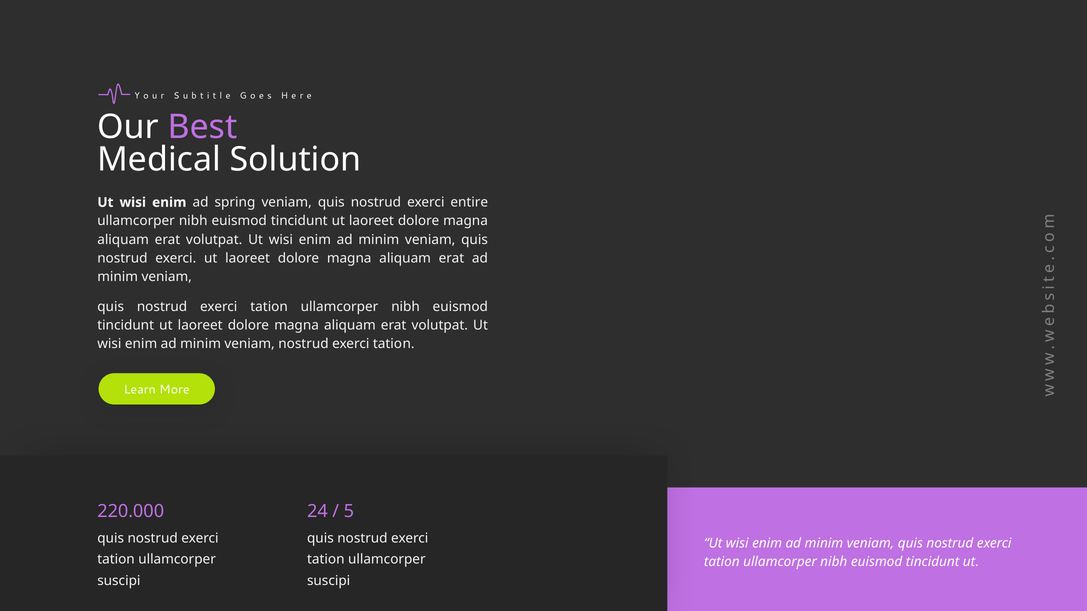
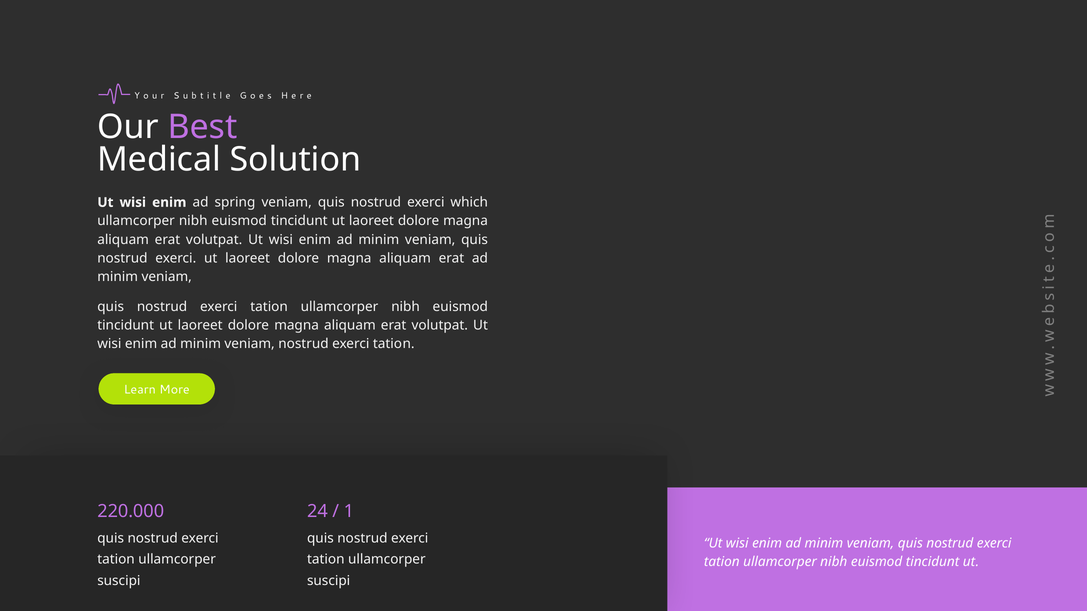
entire: entire -> which (469, 203)
5: 5 -> 1 (349, 512)
